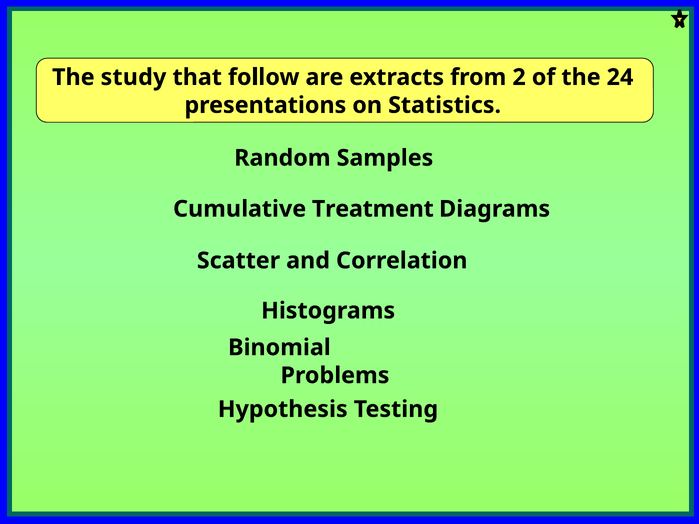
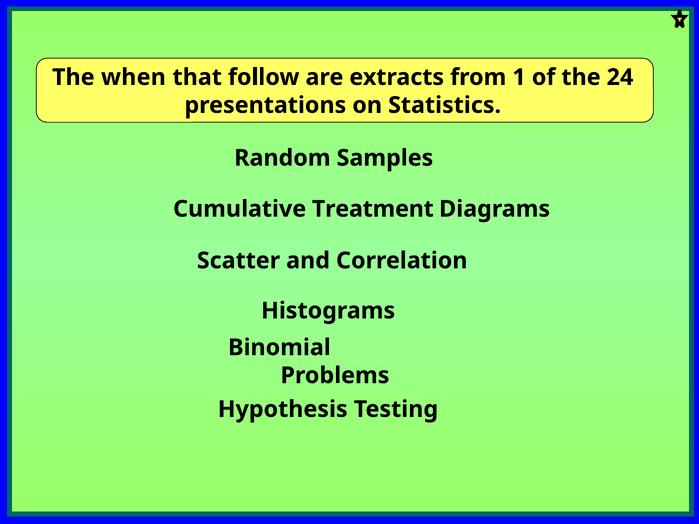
study: study -> when (133, 77)
2: 2 -> 1 (519, 77)
